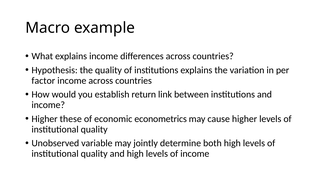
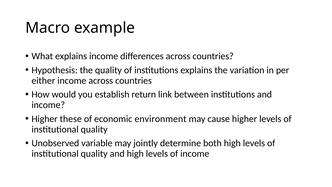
factor: factor -> either (43, 80)
econometrics: econometrics -> environment (161, 119)
